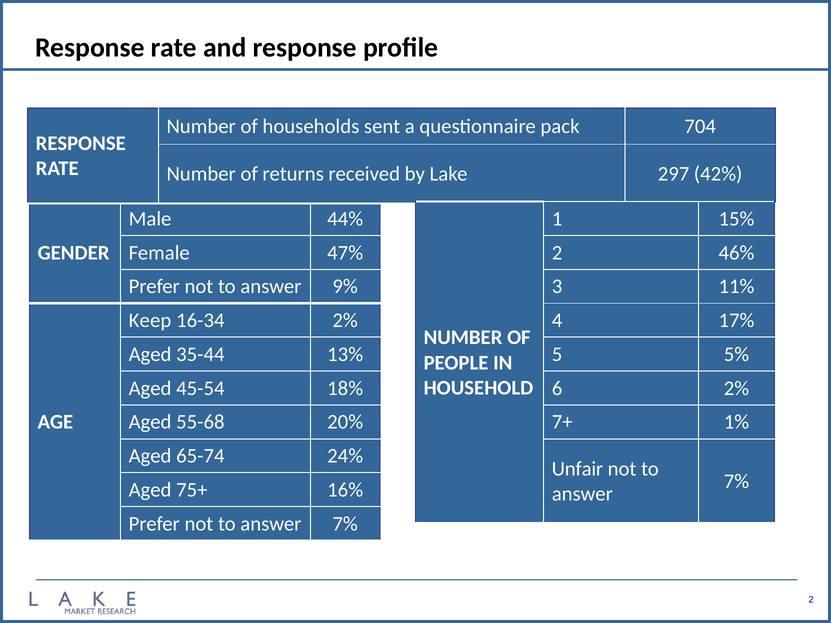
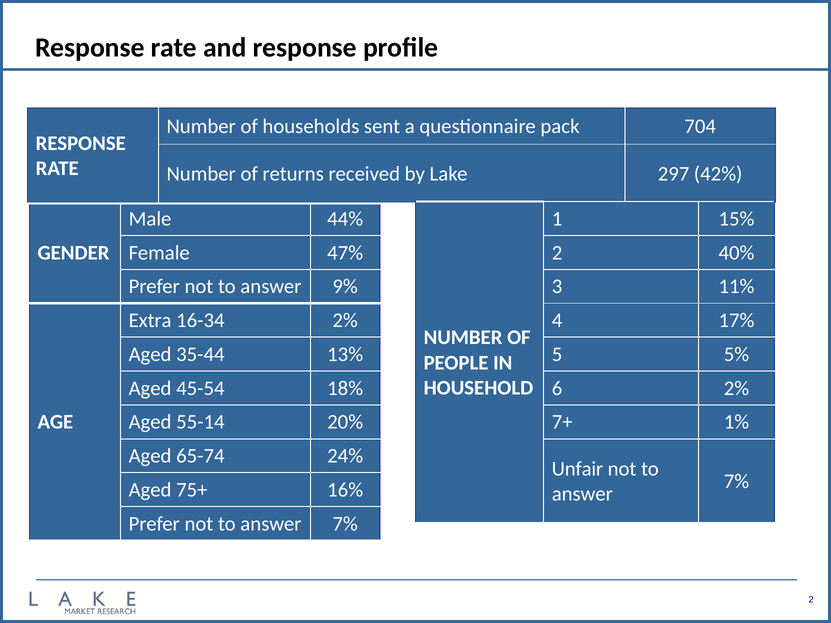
46%: 46% -> 40% (736, 253)
Keep: Keep -> Extra (150, 321)
55-68: 55-68 -> 55-14 (200, 422)
